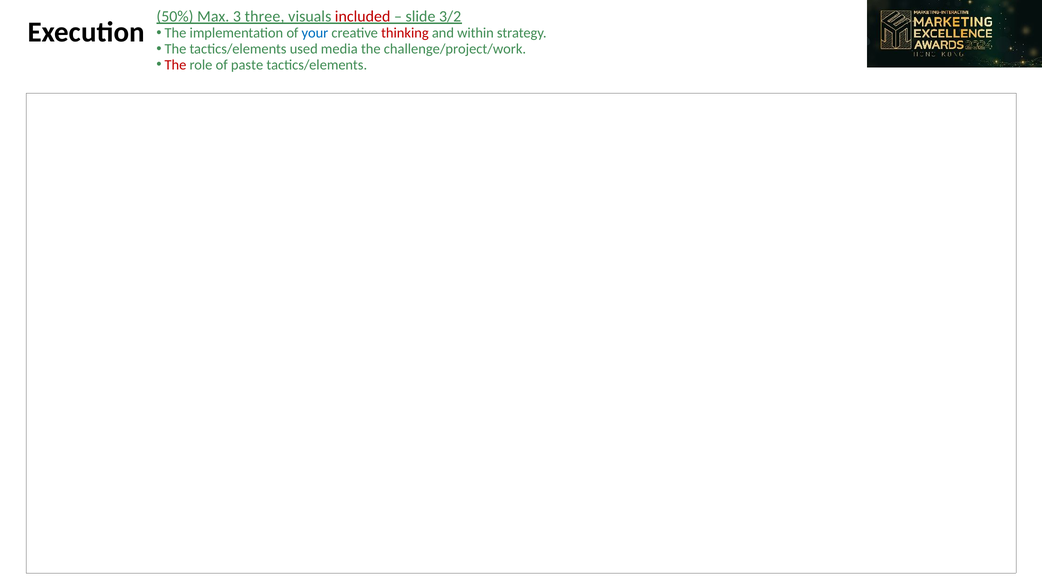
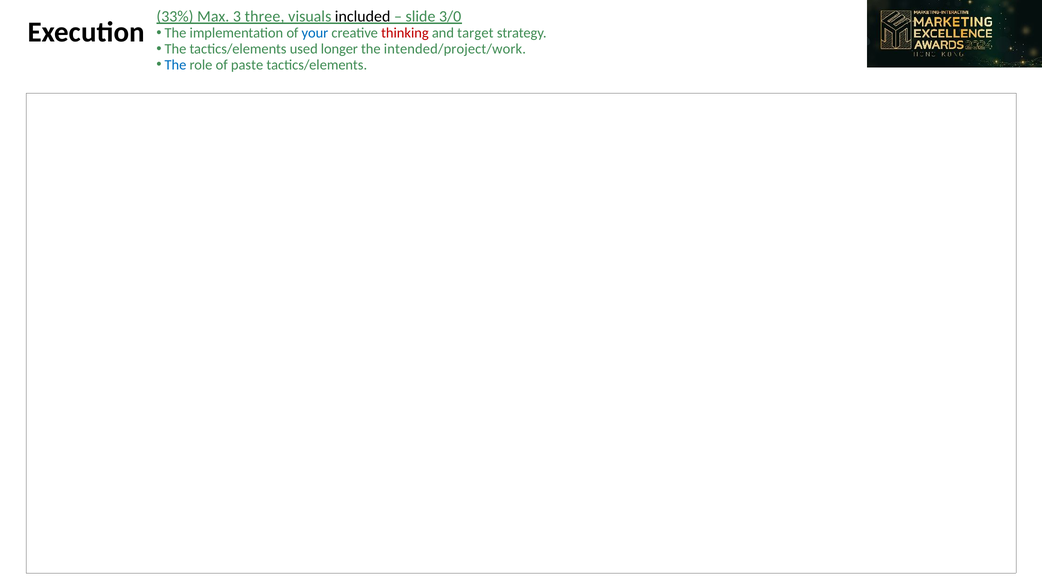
50%: 50% -> 33% (175, 17)
included colour: red -> black (363, 17)
3/2: 3/2 -> 3/0 (450, 17)
within: within -> target (475, 33)
media: media -> longer (339, 49)
challenge/project/work: challenge/project/work -> intended/project/work (455, 49)
The colour: red -> blue (175, 65)
